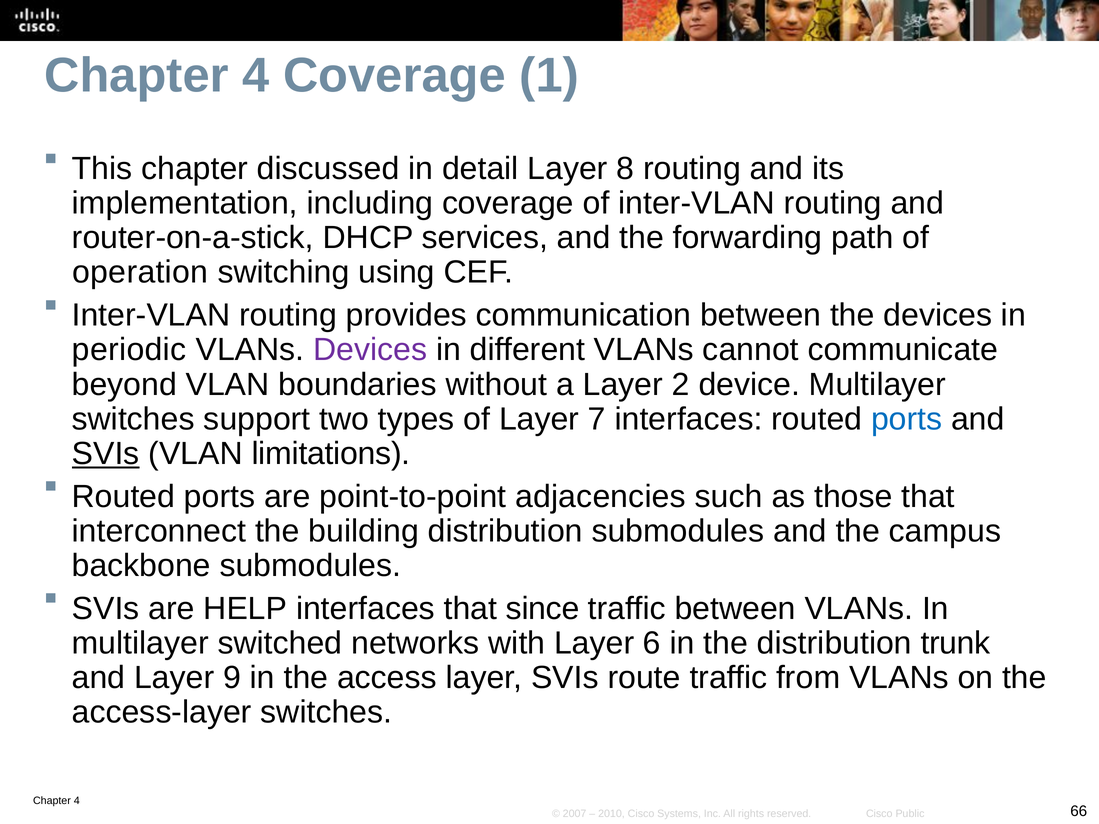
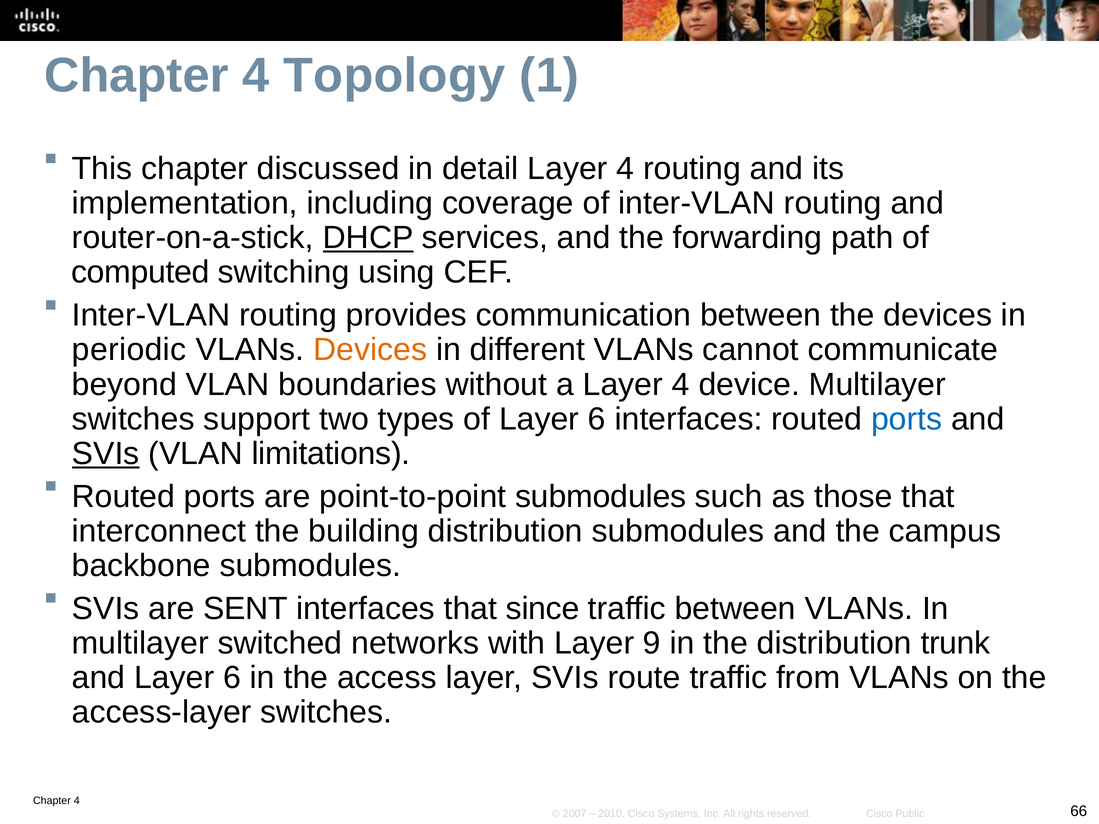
4 Coverage: Coverage -> Topology (394, 75)
detail Layer 8: 8 -> 4 (625, 169)
DHCP underline: none -> present (368, 238)
operation: operation -> computed (140, 272)
Devices colour: purple -> orange (370, 350)
a Layer 2: 2 -> 4 (681, 385)
of Layer 7: 7 -> 6 (597, 419)
point-to-point adjacencies: adjacencies -> submodules (601, 497)
HELP: HELP -> SENT (245, 609)
6: 6 -> 9 (652, 643)
and Layer 9: 9 -> 6 (232, 678)
